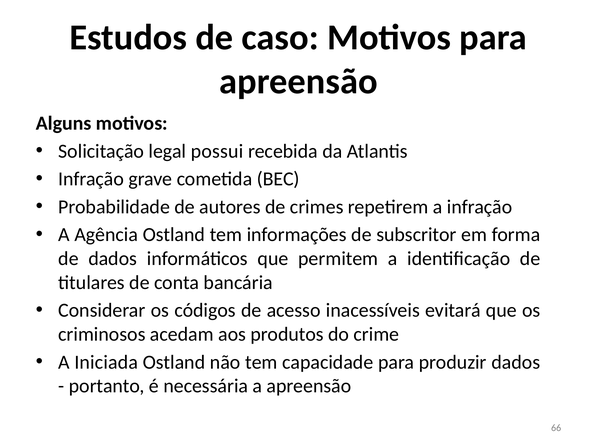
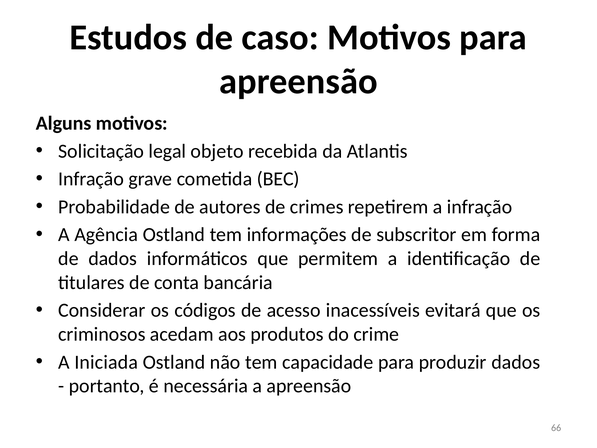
possui: possui -> objeto (217, 151)
